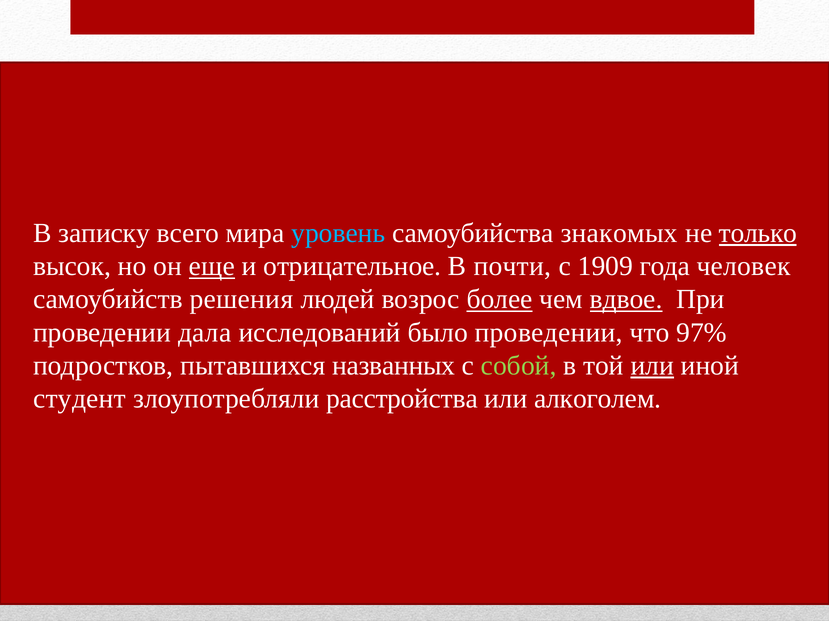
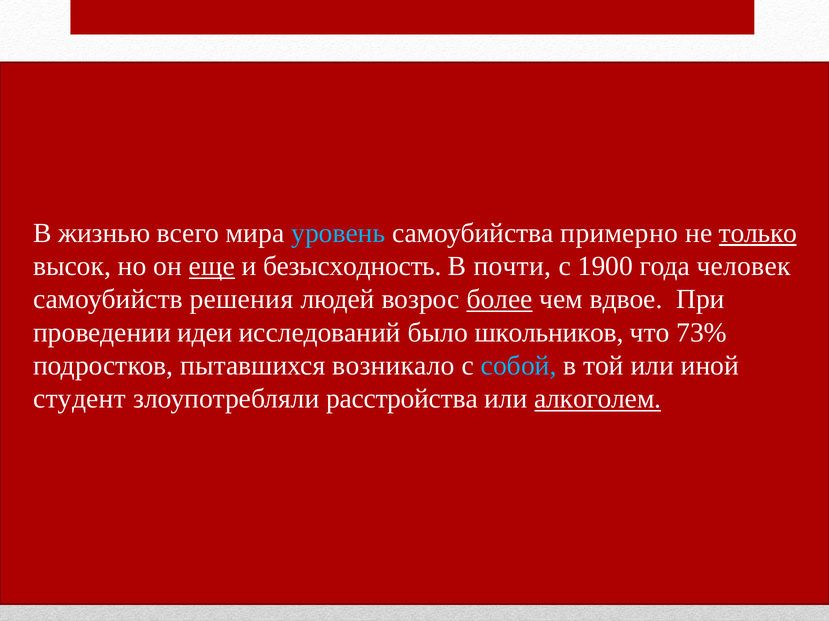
записку: записку -> жизнью (104, 233)
знакомых: знакомых -> примерно (619, 233)
отрицательное: отрицательное -> безысходность (352, 267)
1909: 1909 -> 1900 (605, 267)
вдвое underline: present -> none (626, 300)
дала: дала -> идеи (205, 333)
было проведении: проведении -> школьников (549, 333)
97%: 97% -> 73% (702, 333)
названных: названных -> возникало (393, 366)
собой colour: light green -> light blue (519, 366)
или underline: present -> none (652, 366)
алкоголем underline: none -> present (598, 399)
